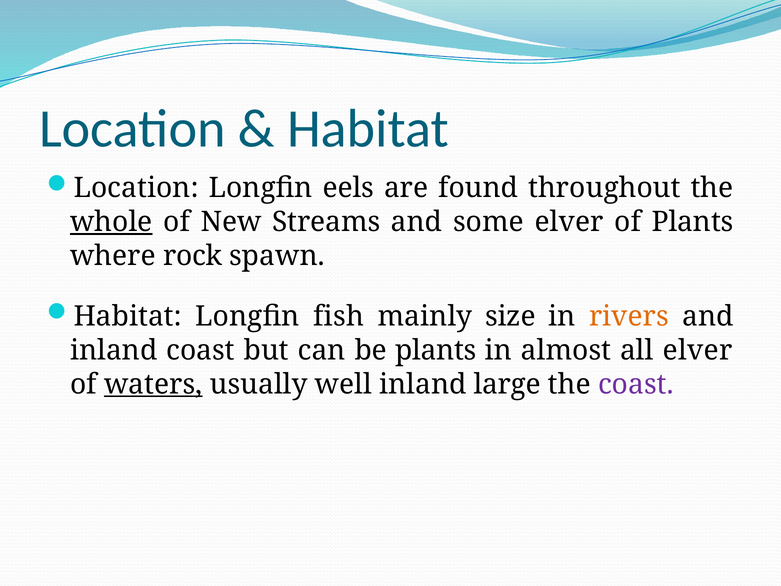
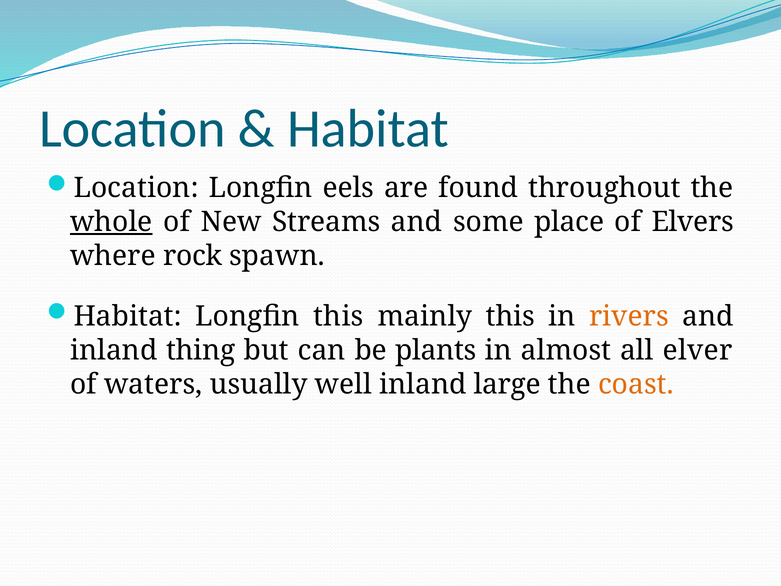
some elver: elver -> place (569, 222)
of Plants: Plants -> Elvers (693, 222)
Longfin fish: fish -> this (338, 316)
mainly size: size -> this (510, 316)
inland coast: coast -> thing (201, 350)
waters underline: present -> none (153, 384)
coast colour: purple -> orange (636, 384)
